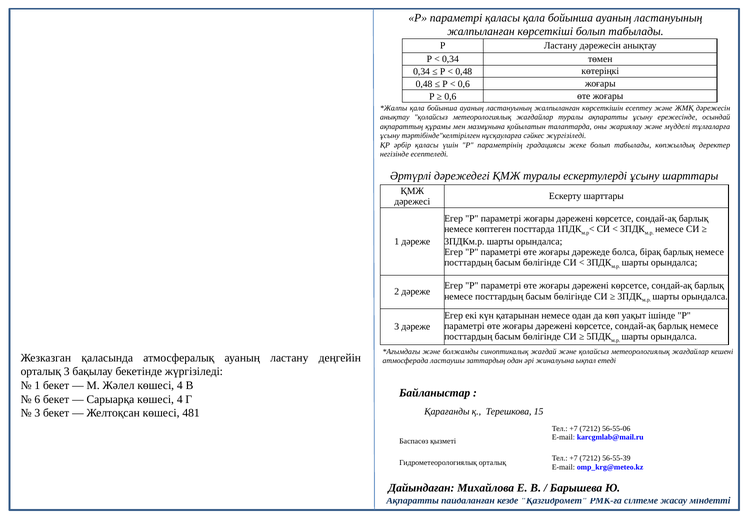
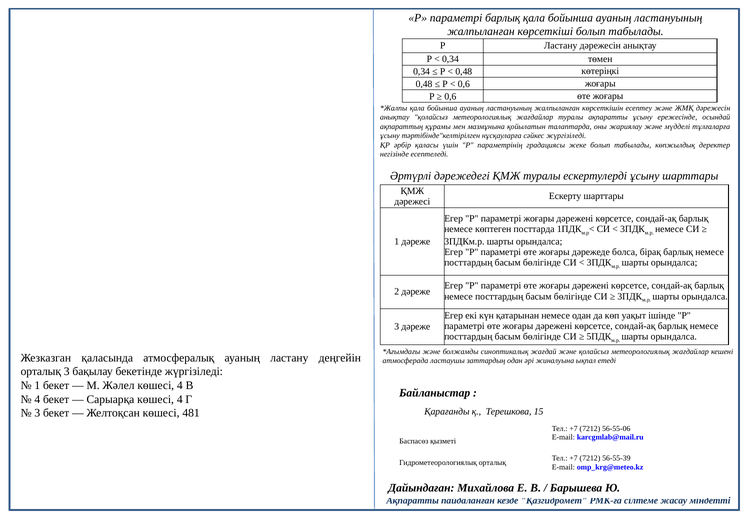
параметрі қаласы: қаласы -> барлық (503, 18)
6: 6 -> 4 (37, 399)
